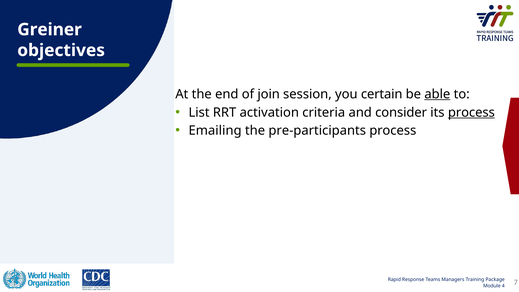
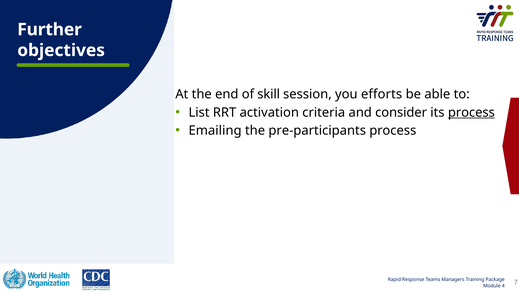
Greiner: Greiner -> Further (50, 30)
join: join -> skill (269, 94)
certain: certain -> efforts (382, 94)
able underline: present -> none (437, 94)
